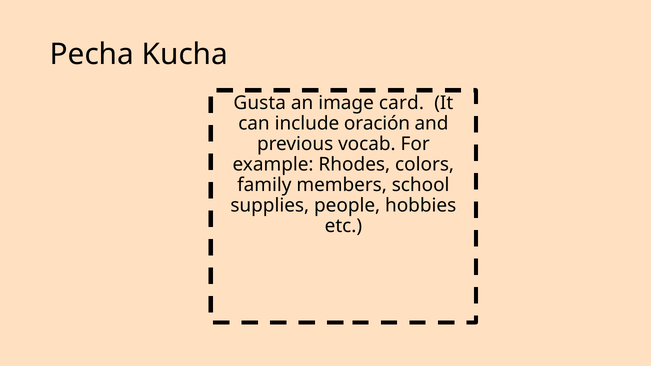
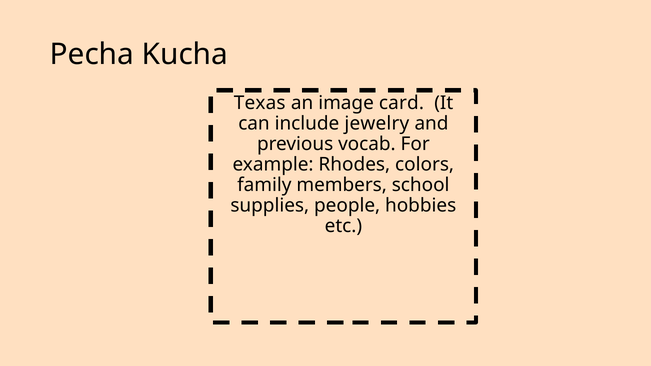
Gusta: Gusta -> Texas (260, 103)
oración: oración -> jewelry (377, 123)
